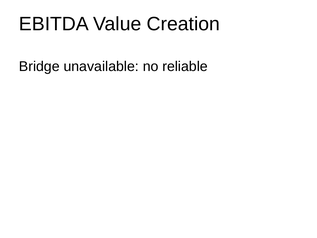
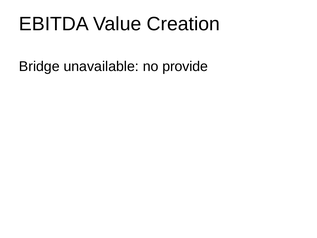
reliable: reliable -> provide (185, 66)
